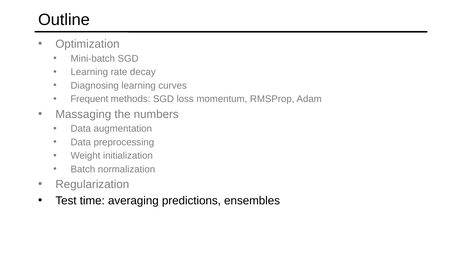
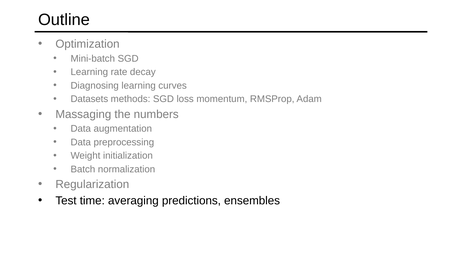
Frequent: Frequent -> Datasets (89, 99)
